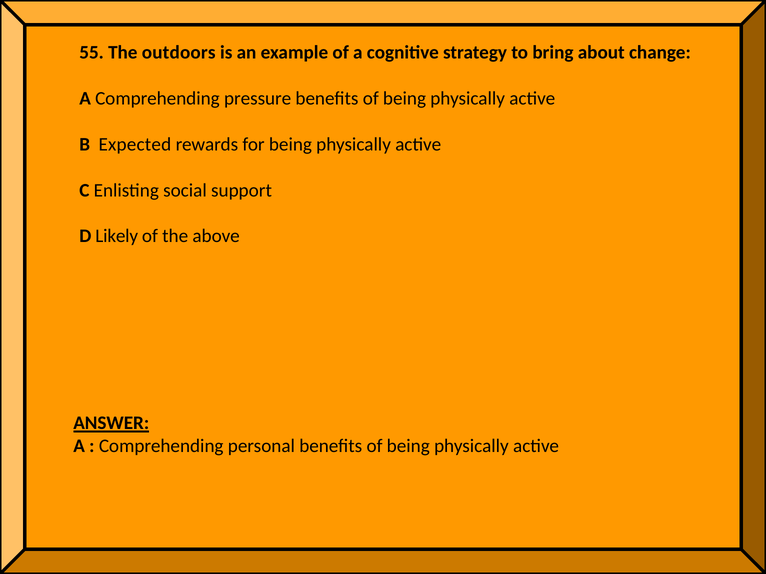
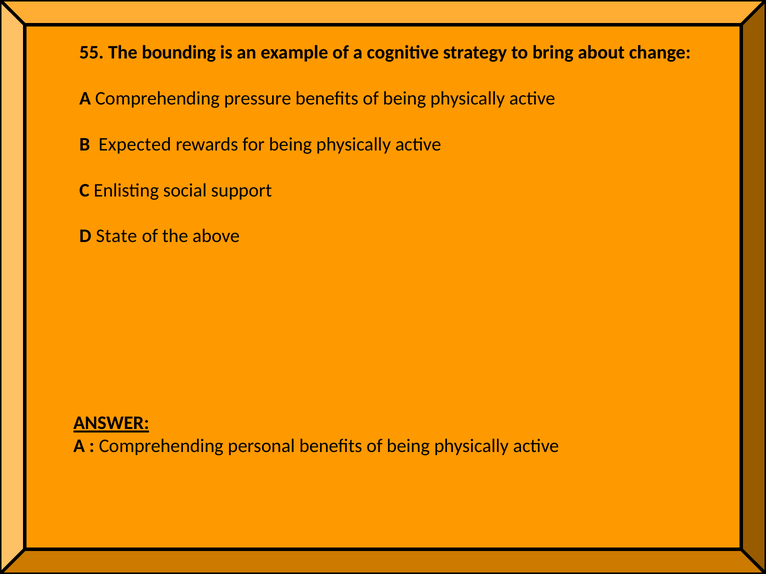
outdoors: outdoors -> bounding (179, 52)
Likely: Likely -> State (117, 236)
